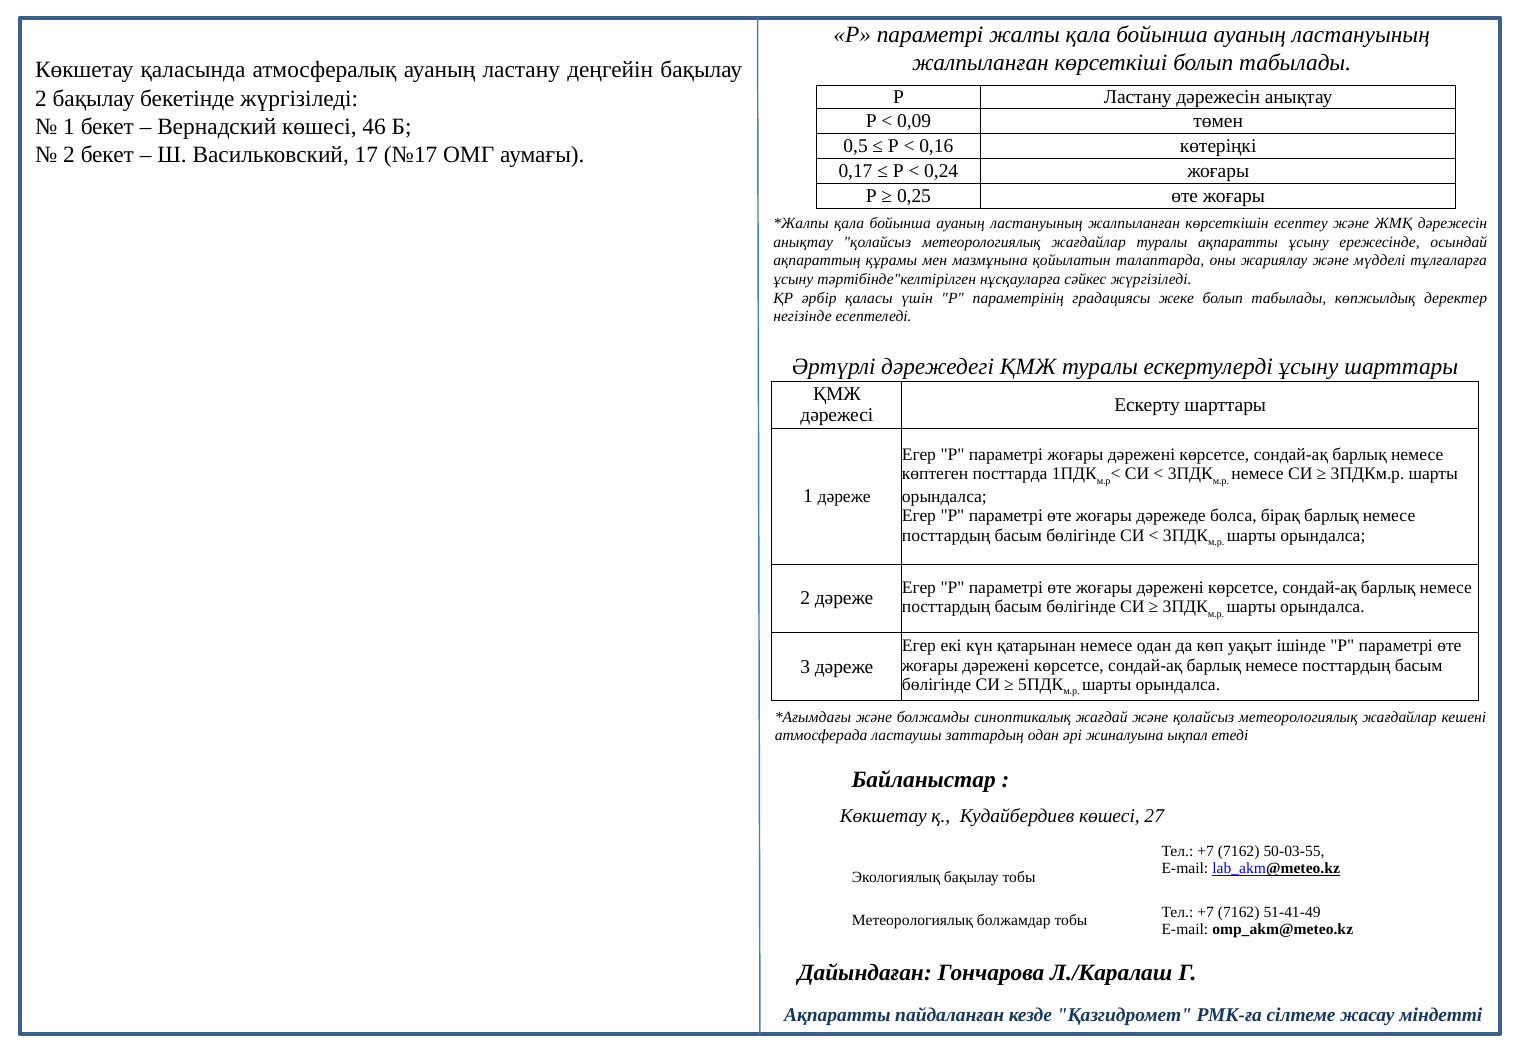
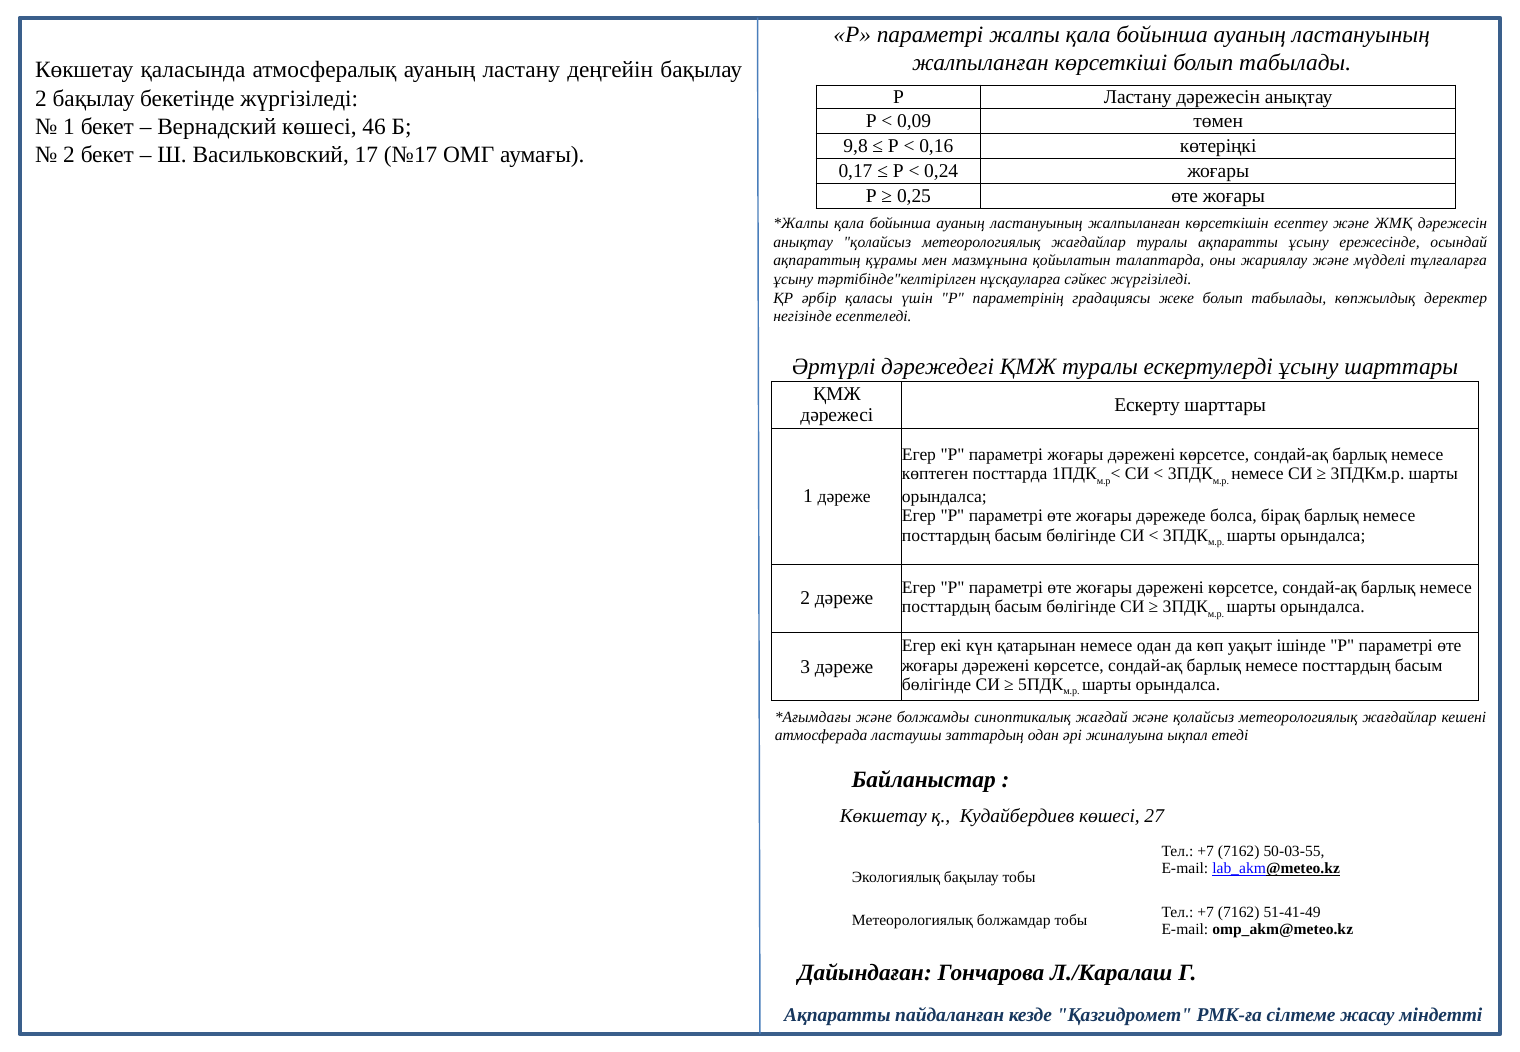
0,5: 0,5 -> 9,8 (856, 146)
